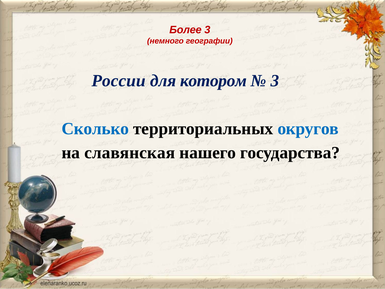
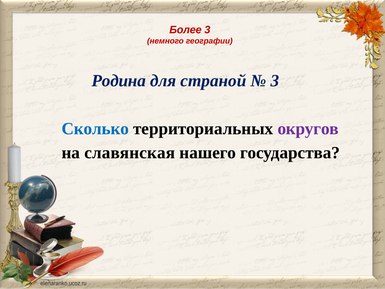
России: России -> Родина (119, 81)
котором: котором -> страной (213, 81)
округов colour: blue -> purple (308, 129)
